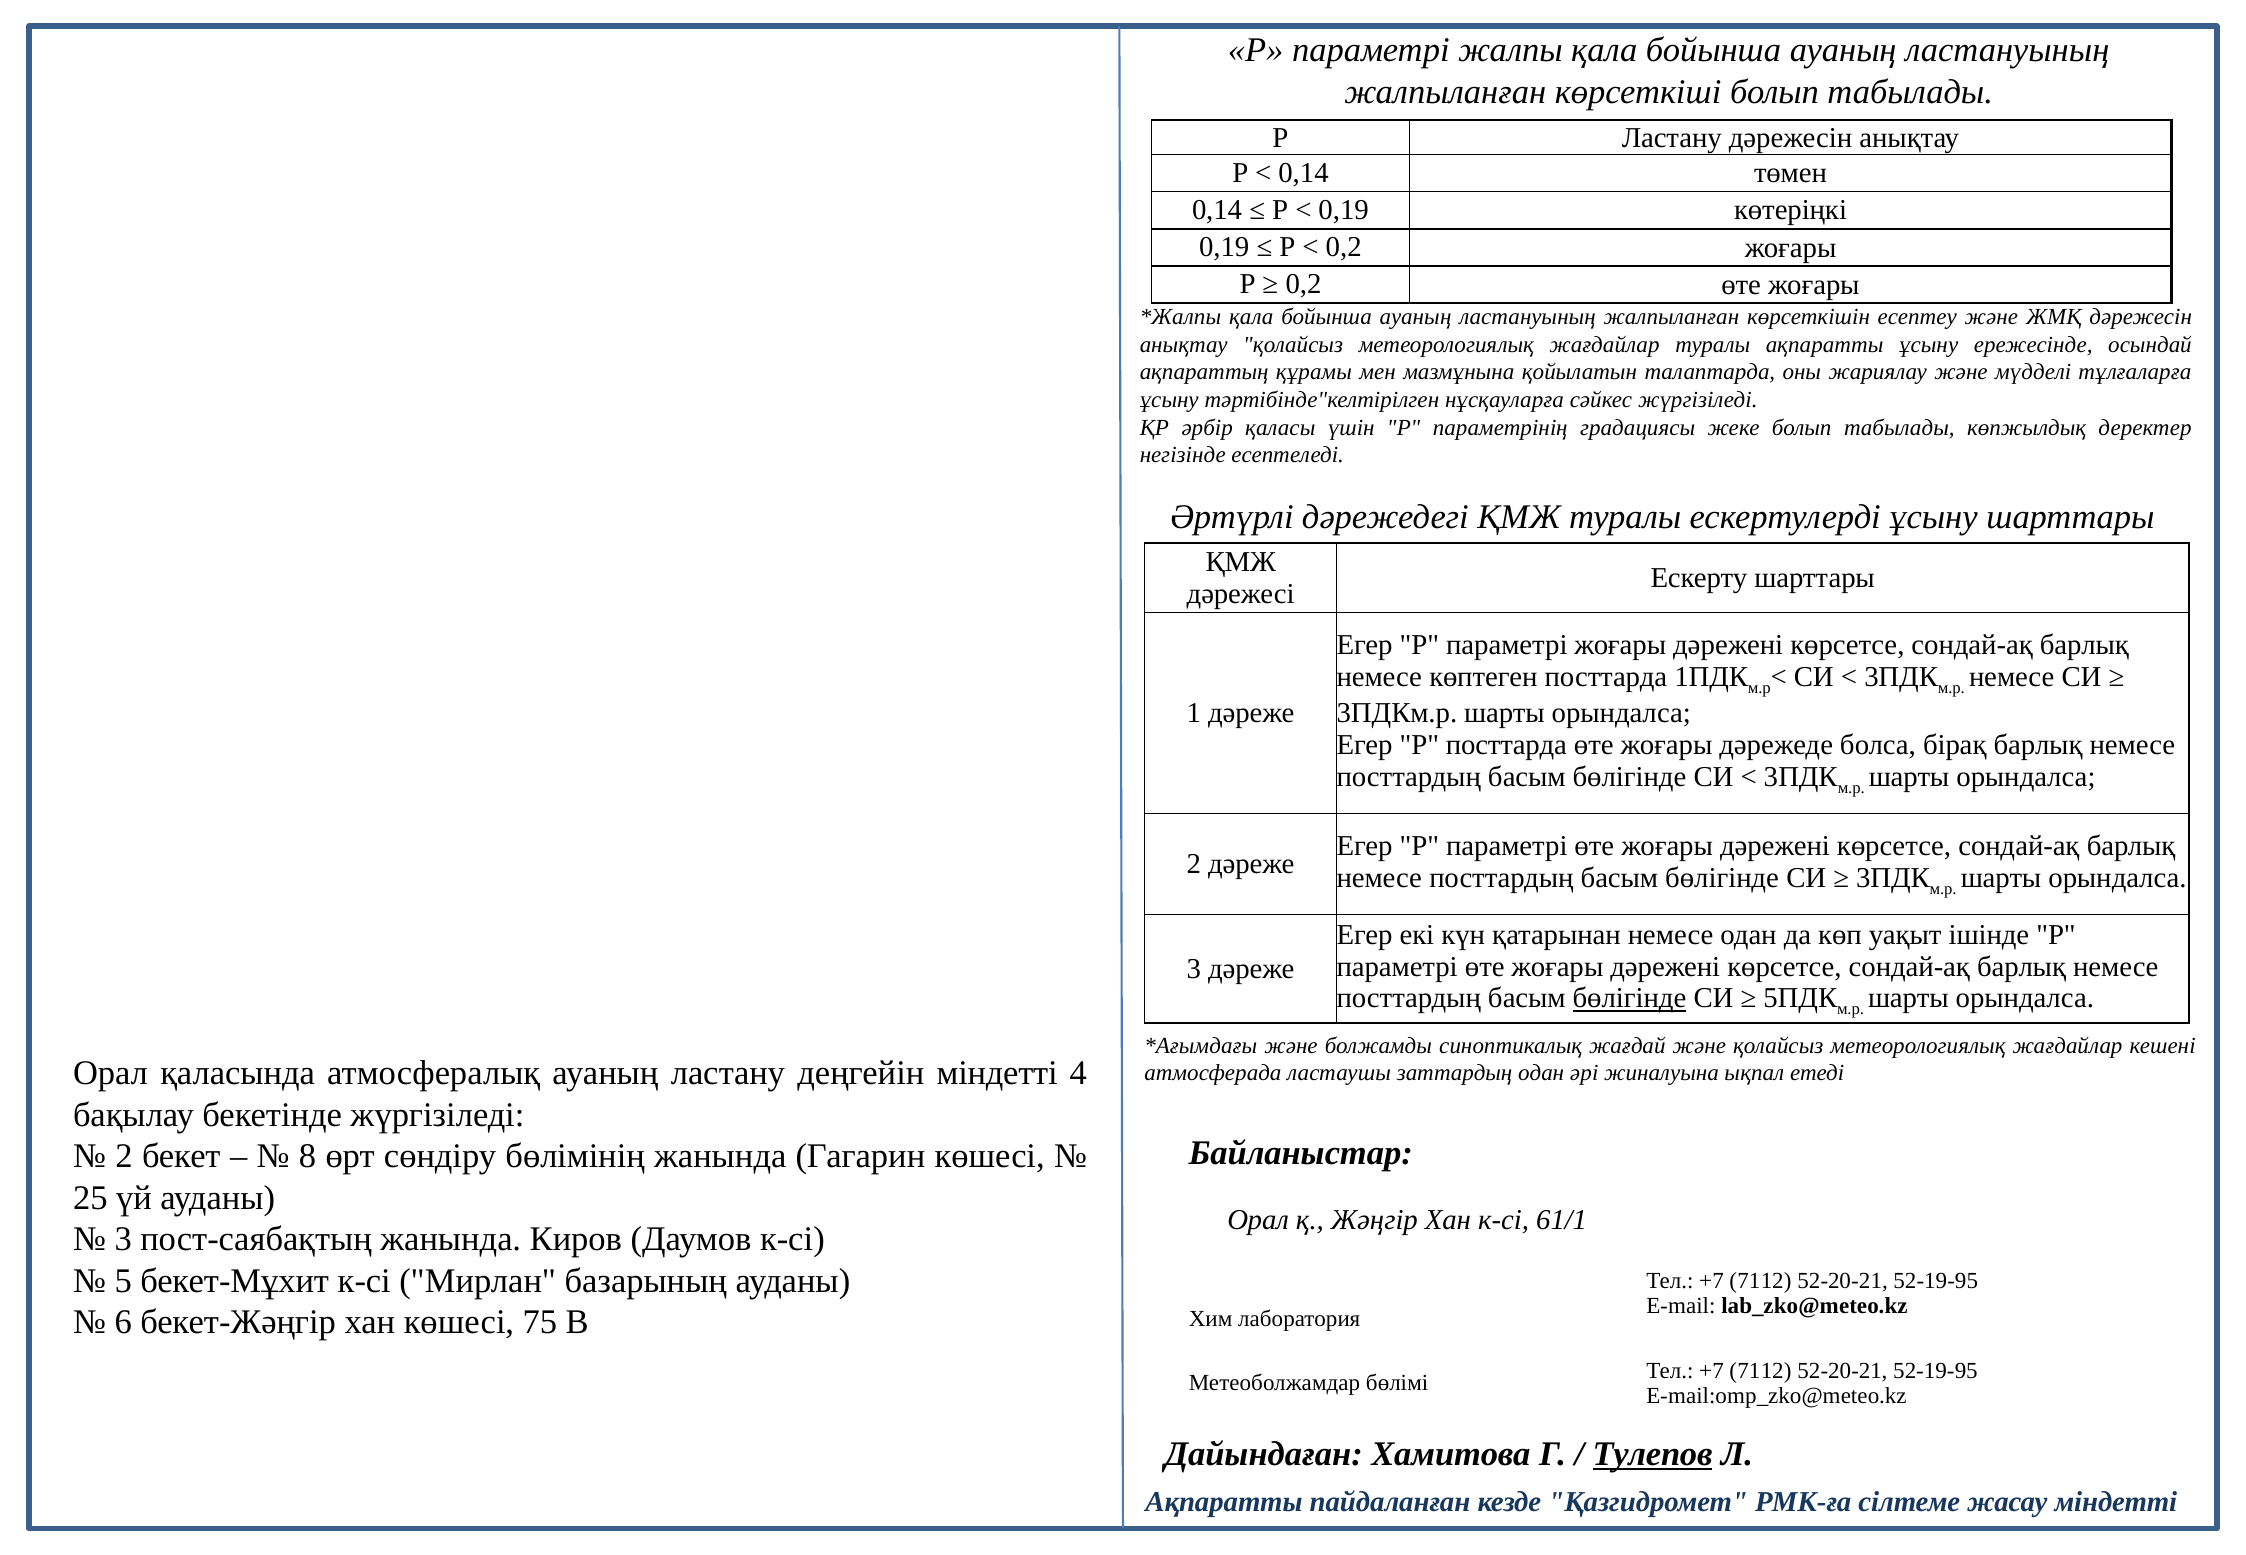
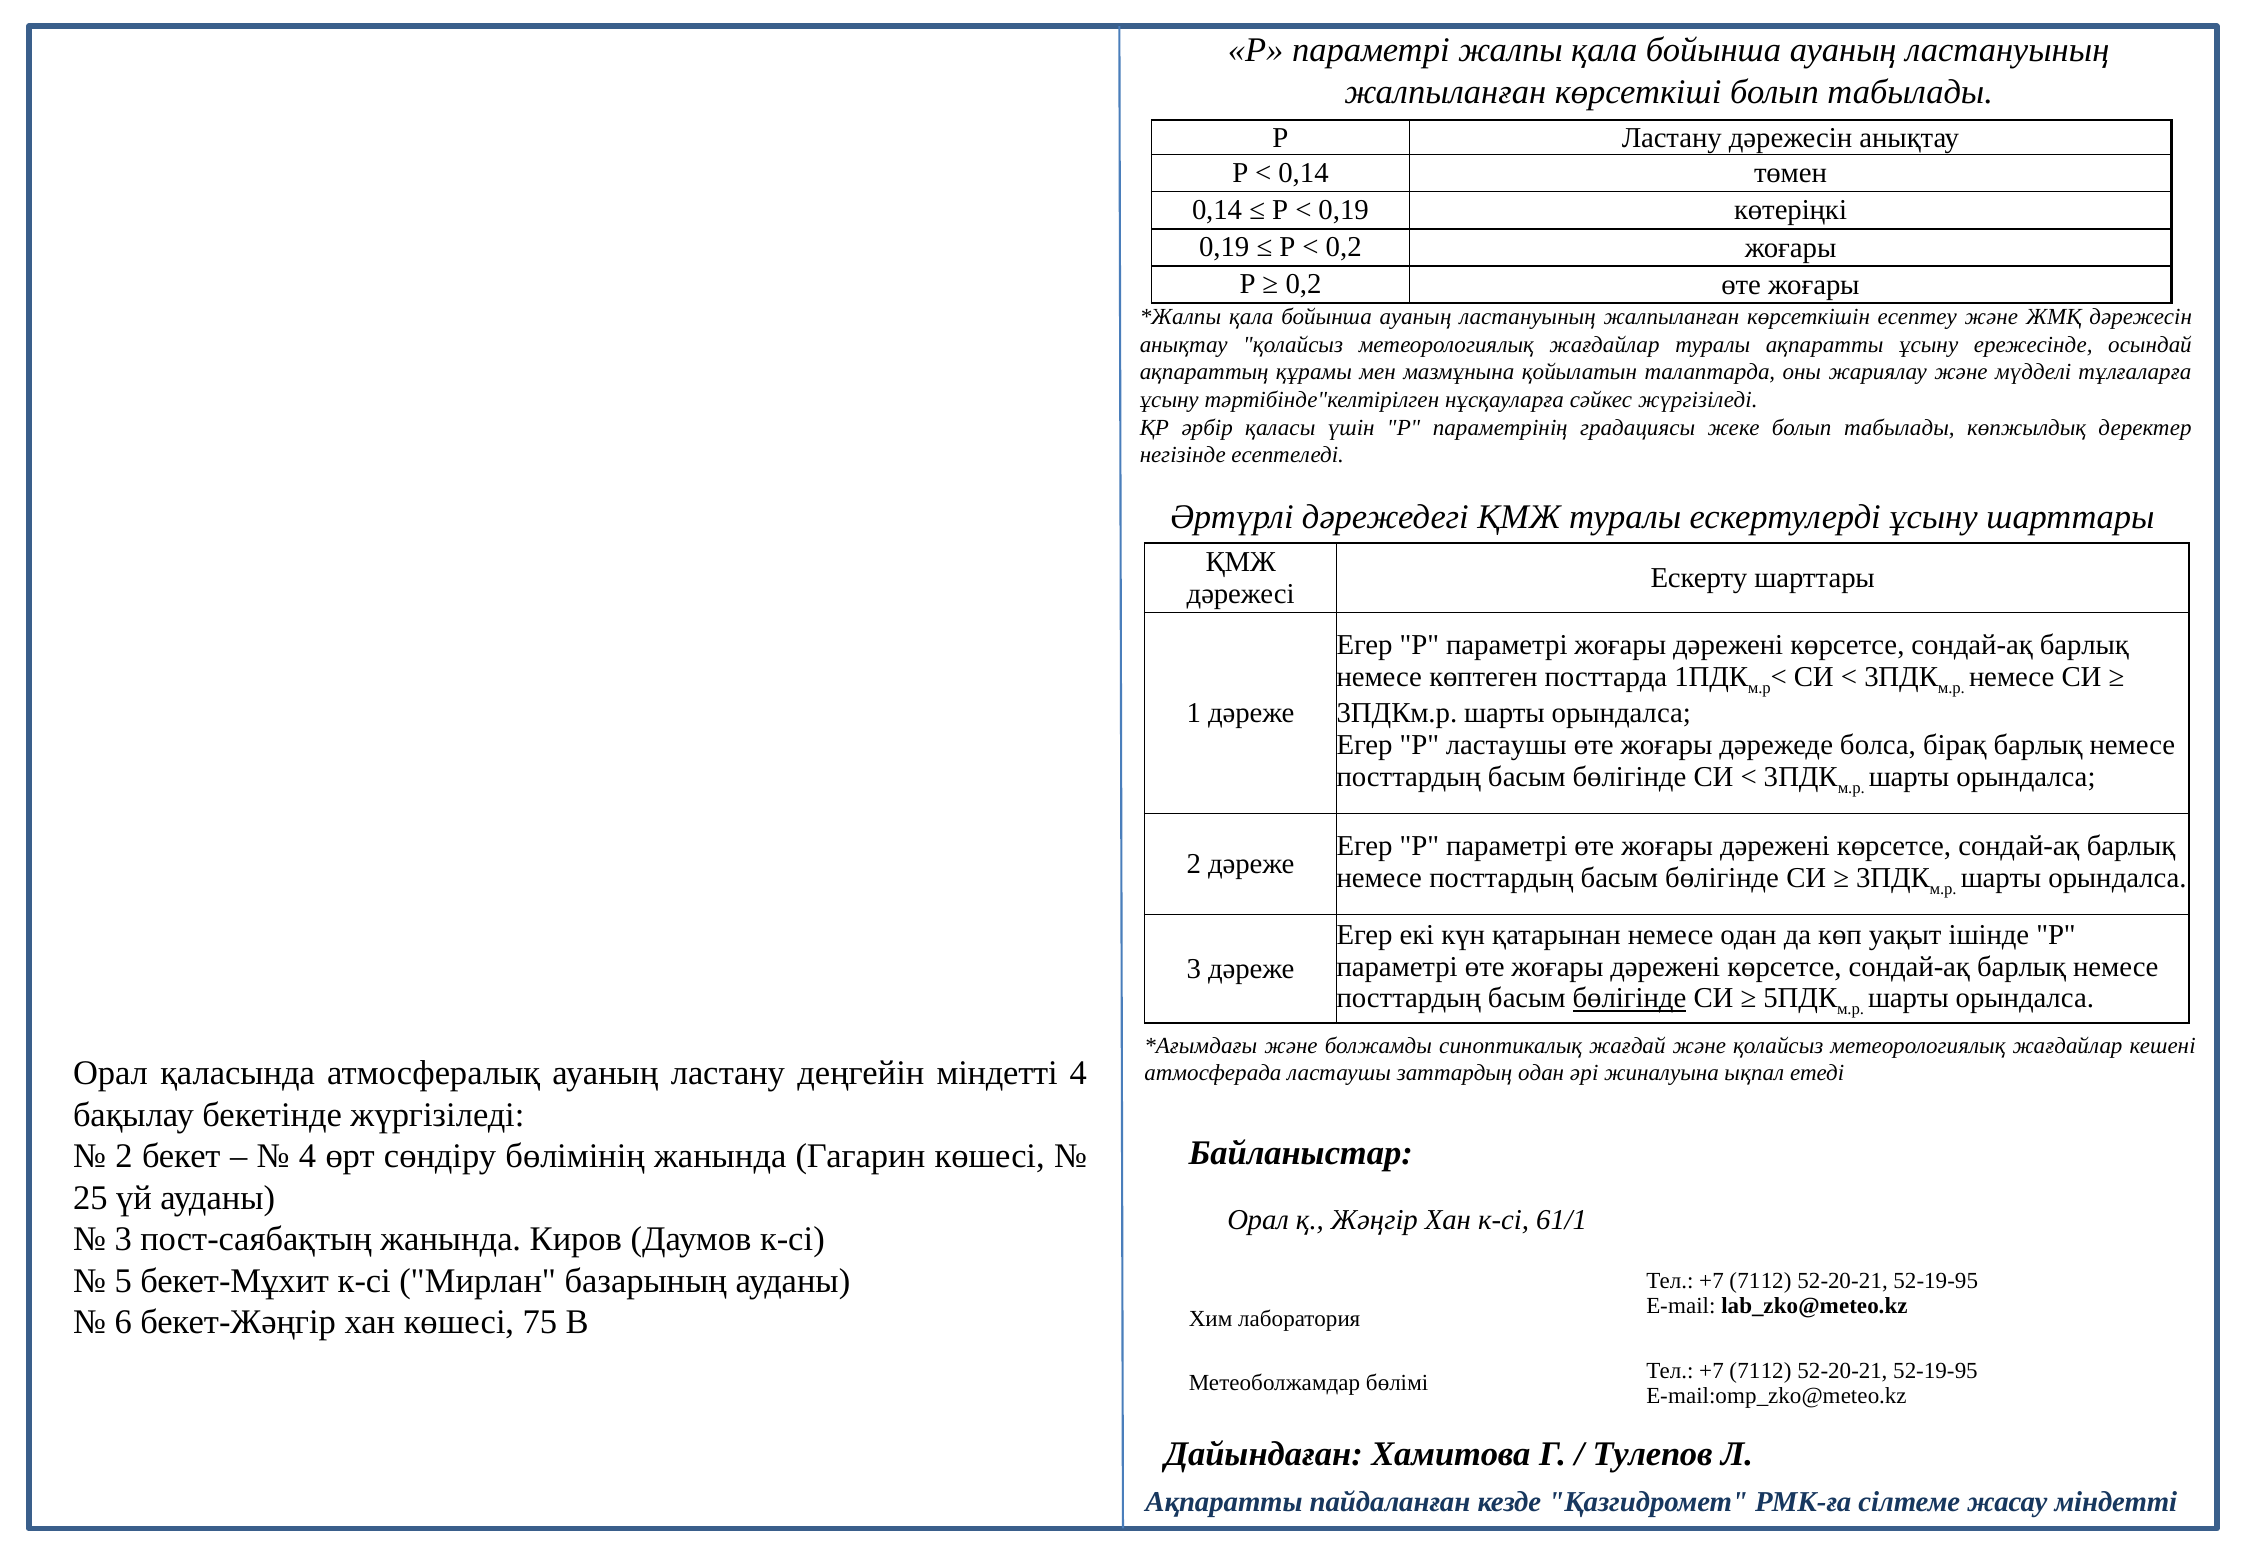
P посттарда: посттарда -> ластаушы (1506, 745)
8: 8 -> 4 (308, 1156)
Тулепов underline: present -> none (1652, 1454)
